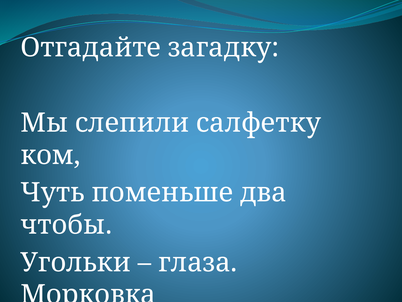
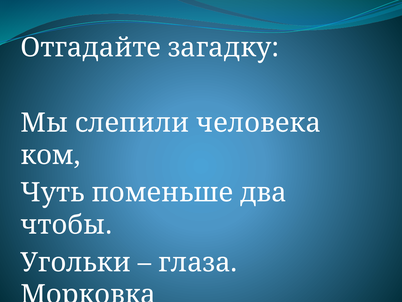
салфетку: салфетку -> человека (259, 123)
